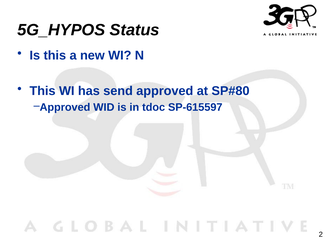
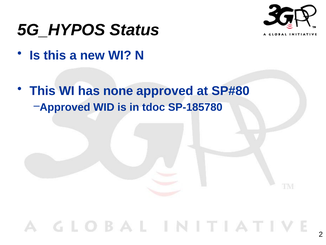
send: send -> none (118, 91)
SP-615597: SP-615597 -> SP-185780 (195, 107)
